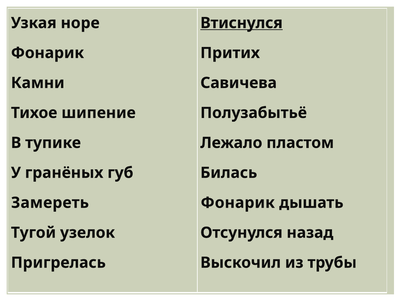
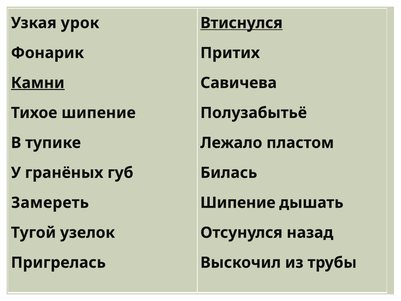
норе: норе -> урок (80, 23)
Камни underline: none -> present (38, 83)
Фонарик: Фонарик -> Шипение (238, 203)
